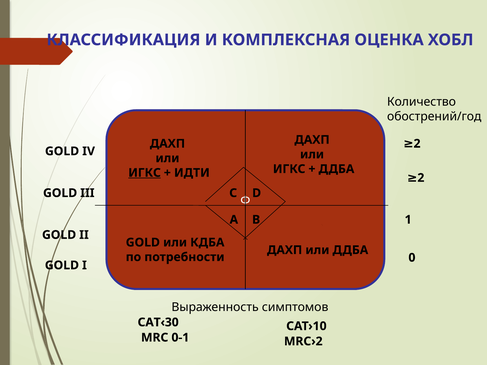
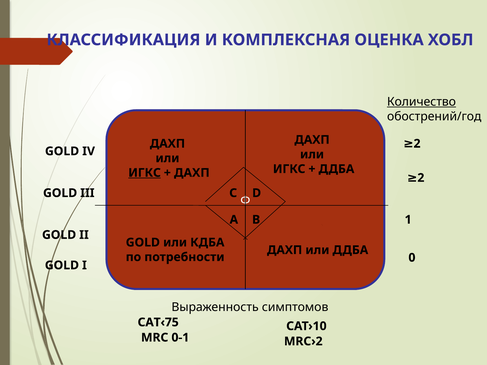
Количество underline: none -> present (422, 102)
ИДТИ: ИДТИ -> ДАХП (192, 173)
САТ‹30: САТ‹30 -> САТ‹75 (158, 323)
